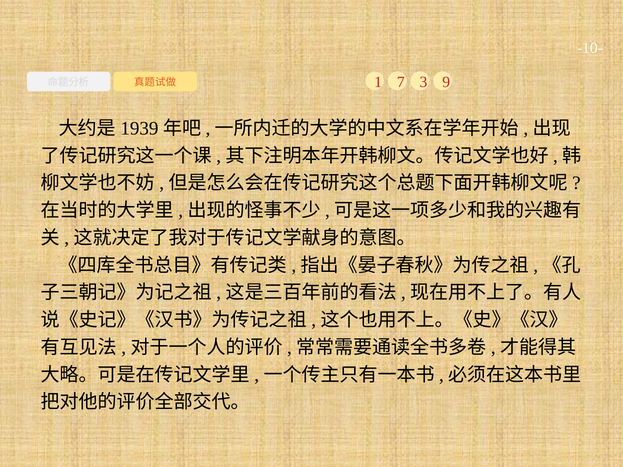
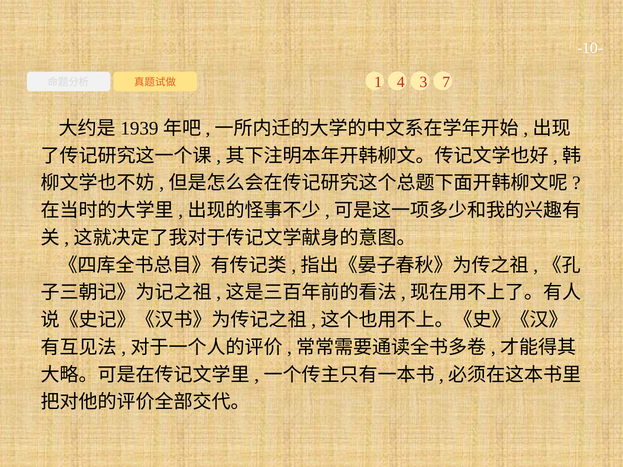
7: 7 -> 4 (401, 82)
9: 9 -> 7 (446, 82)
